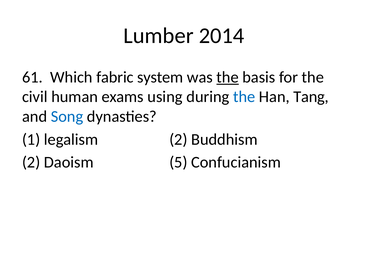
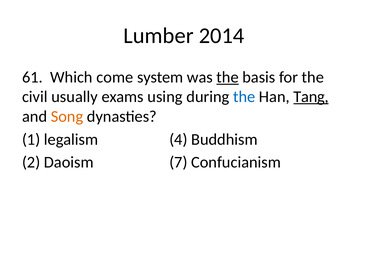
fabric: fabric -> come (115, 77)
human: human -> usually (75, 97)
Tang underline: none -> present (311, 97)
Song colour: blue -> orange (67, 116)
legalism 2: 2 -> 4 (178, 139)
5: 5 -> 7 (178, 162)
